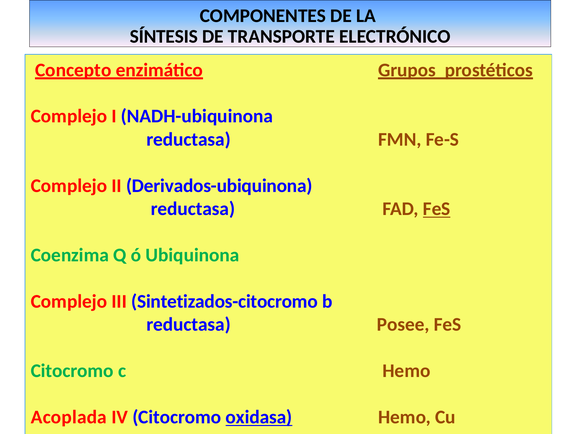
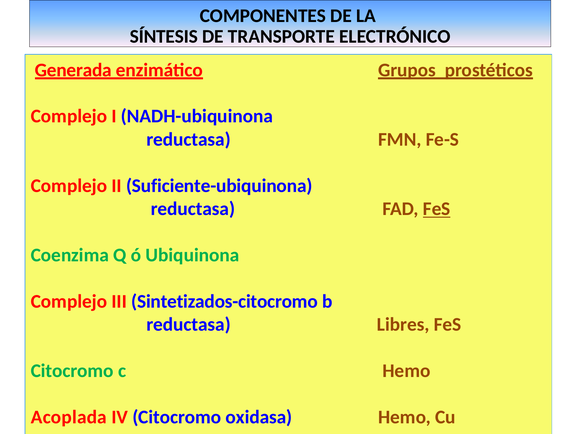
Concepto: Concepto -> Generada (73, 70)
Derivados-ubiquinona: Derivados-ubiquinona -> Suficiente-ubiquinona (219, 186)
Posee: Posee -> Libres (403, 325)
oxidasa underline: present -> none (259, 417)
